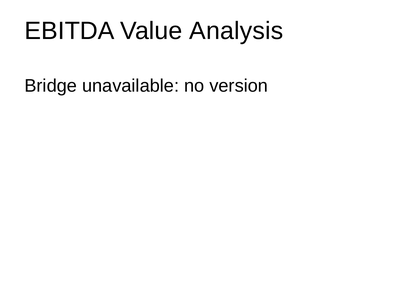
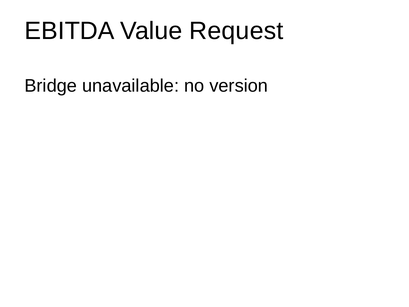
Analysis: Analysis -> Request (236, 31)
